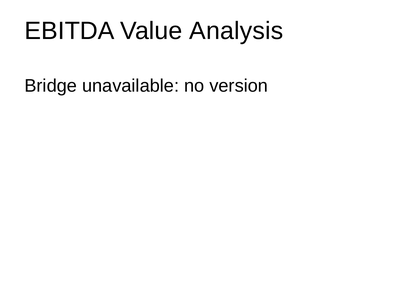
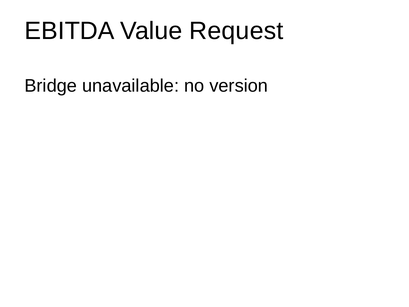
Analysis: Analysis -> Request (236, 31)
